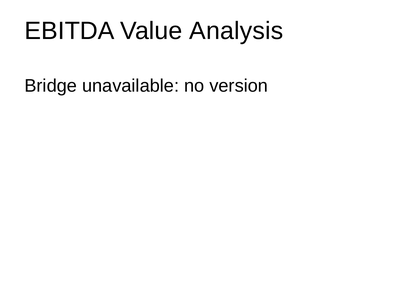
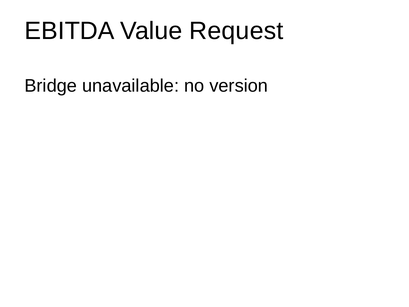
Analysis: Analysis -> Request (236, 31)
